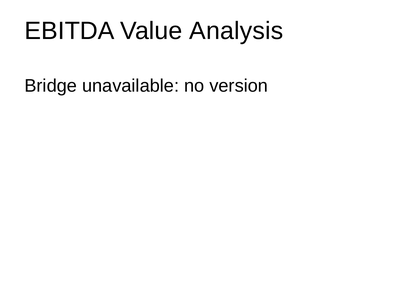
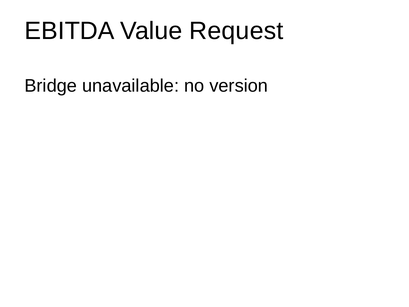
Analysis: Analysis -> Request (236, 31)
